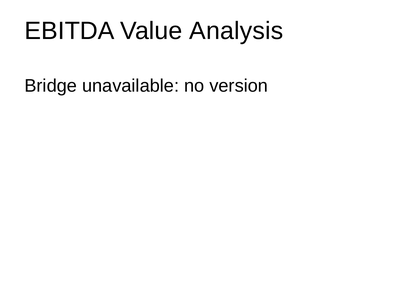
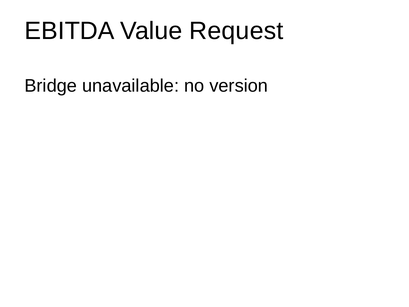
Analysis: Analysis -> Request (236, 31)
